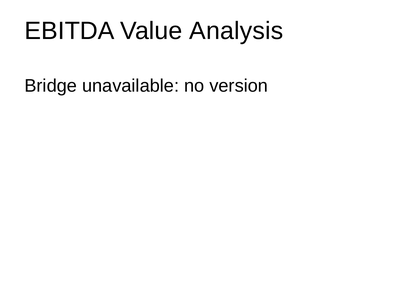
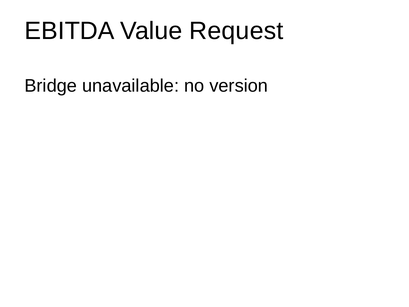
Analysis: Analysis -> Request (236, 31)
